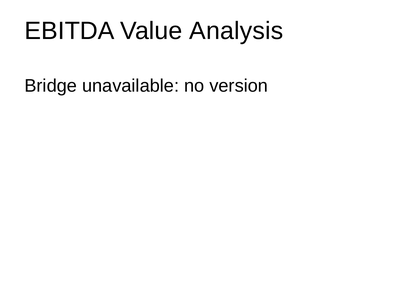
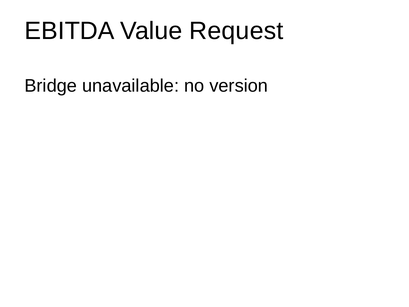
Analysis: Analysis -> Request (236, 31)
